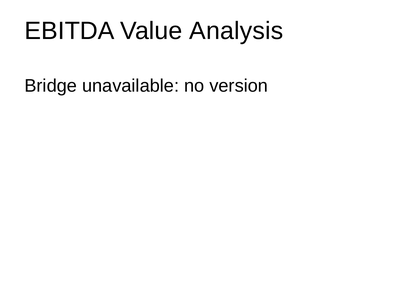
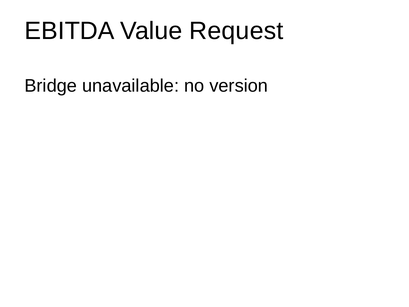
Analysis: Analysis -> Request (236, 31)
